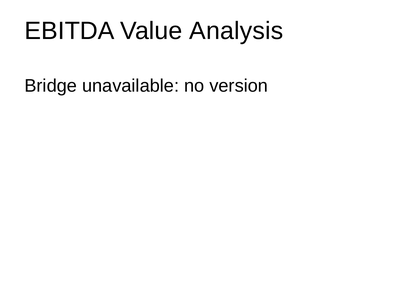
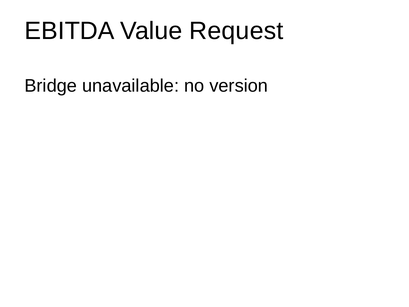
Analysis: Analysis -> Request (236, 31)
